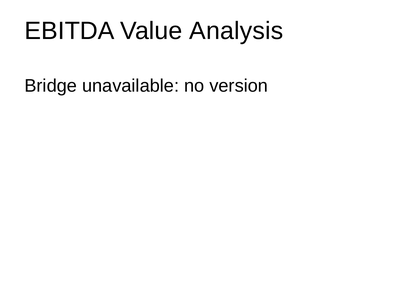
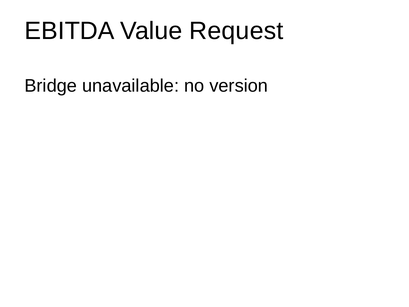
Analysis: Analysis -> Request (236, 31)
